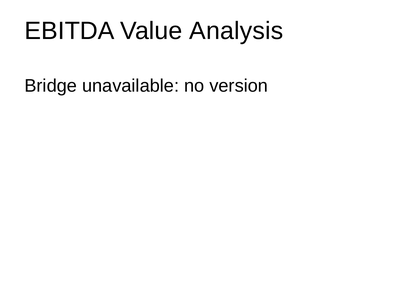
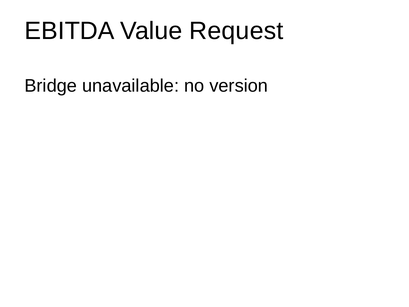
Analysis: Analysis -> Request (236, 31)
